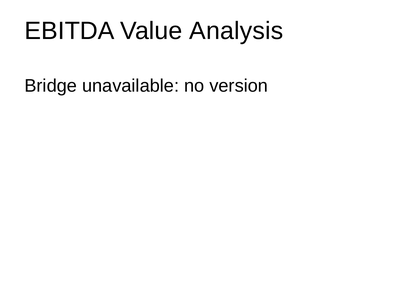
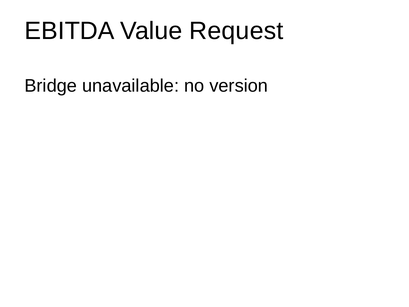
Analysis: Analysis -> Request (236, 31)
